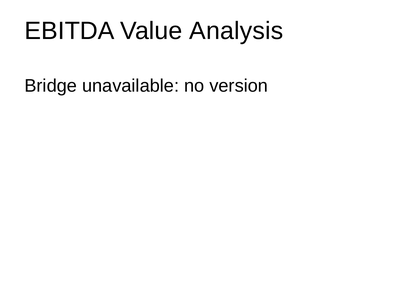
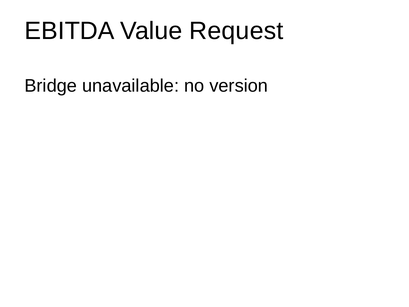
Analysis: Analysis -> Request (236, 31)
